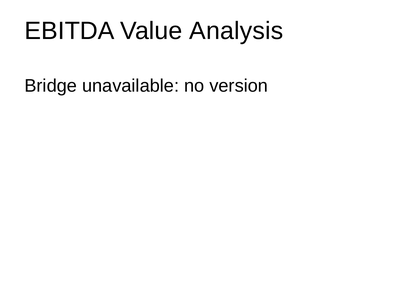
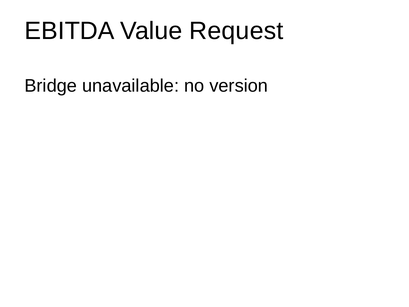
Analysis: Analysis -> Request (236, 31)
